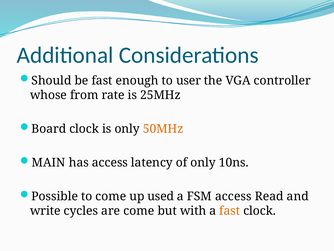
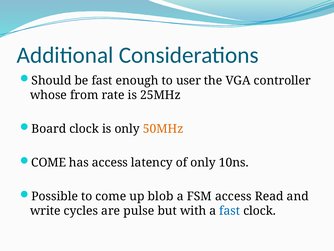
MAIN: MAIN -> COME (49, 162)
used: used -> blob (161, 196)
are come: come -> pulse (139, 211)
fast colour: orange -> blue (230, 211)
